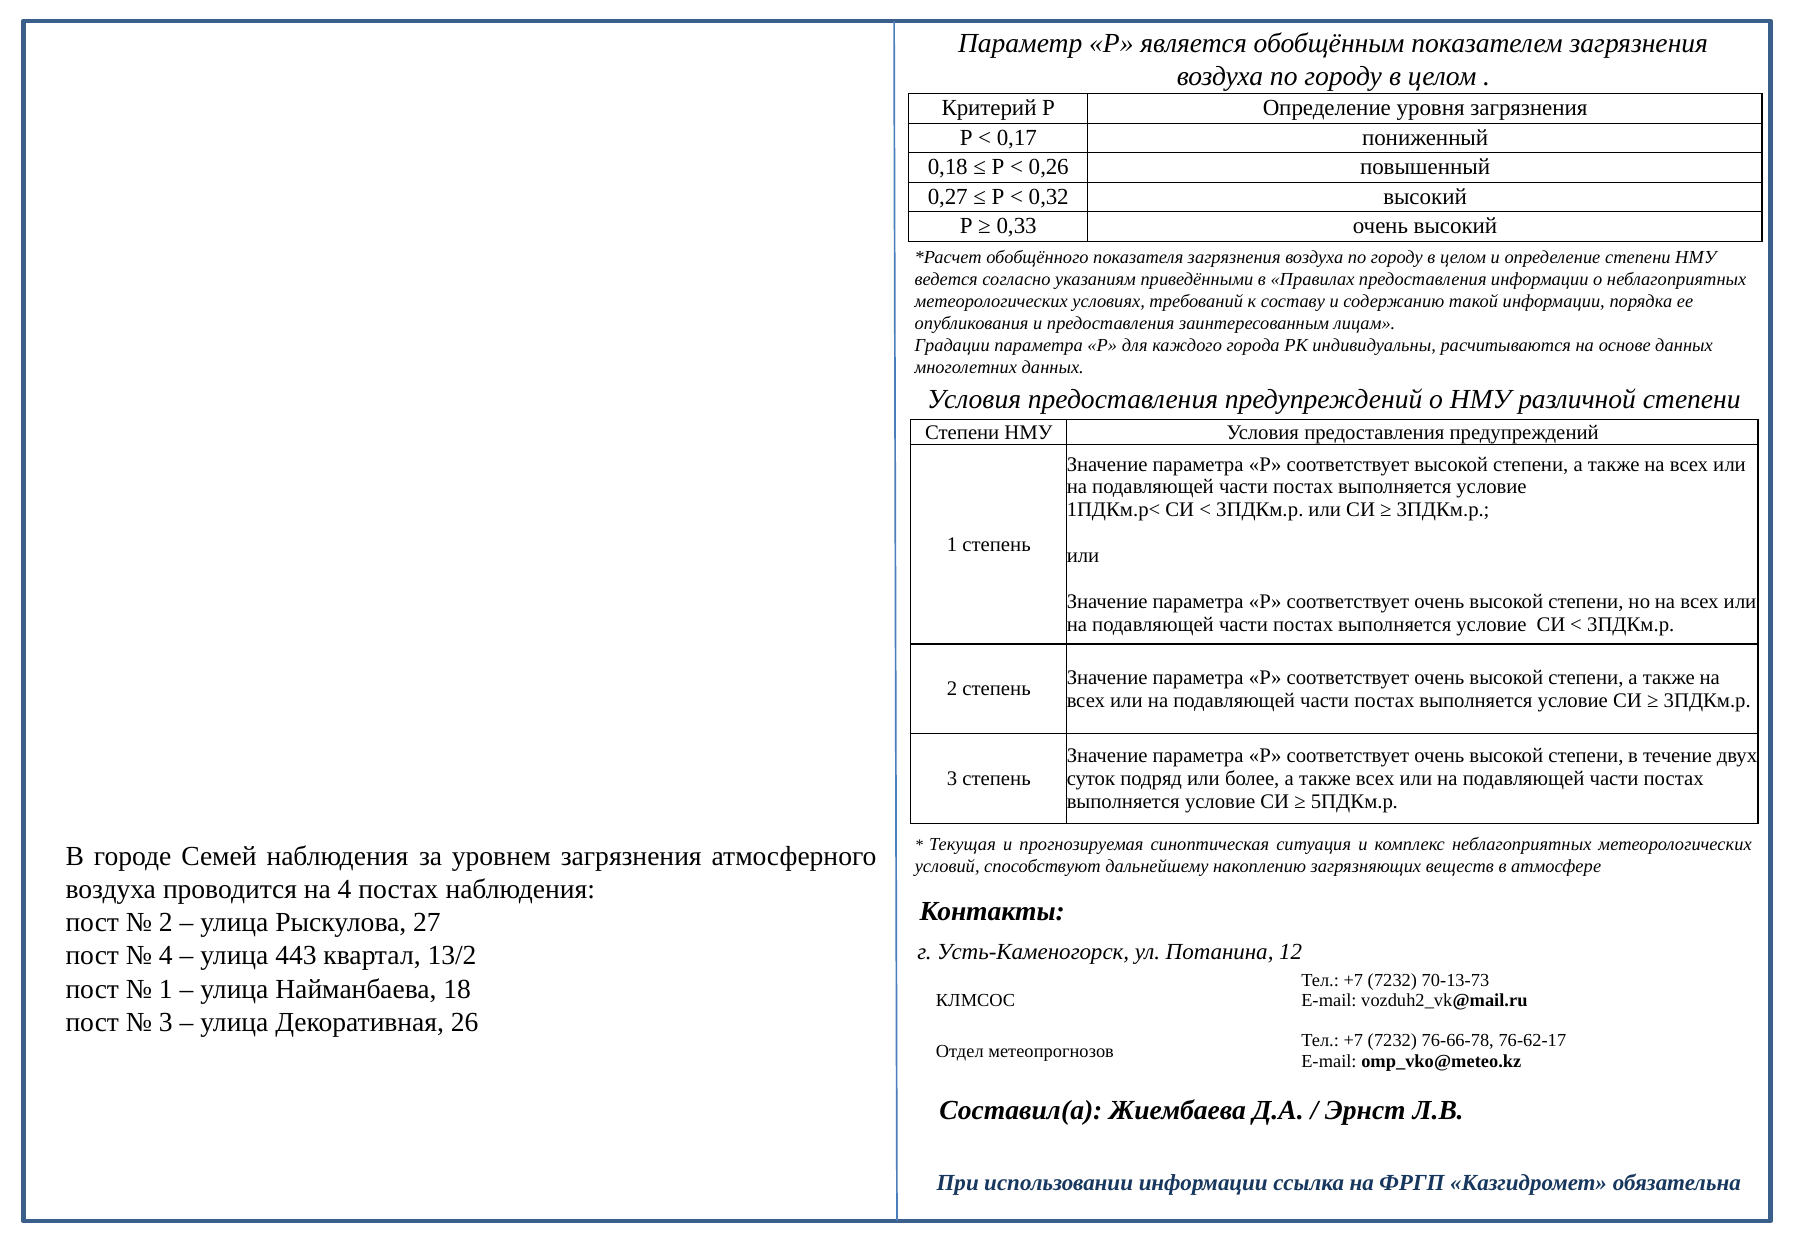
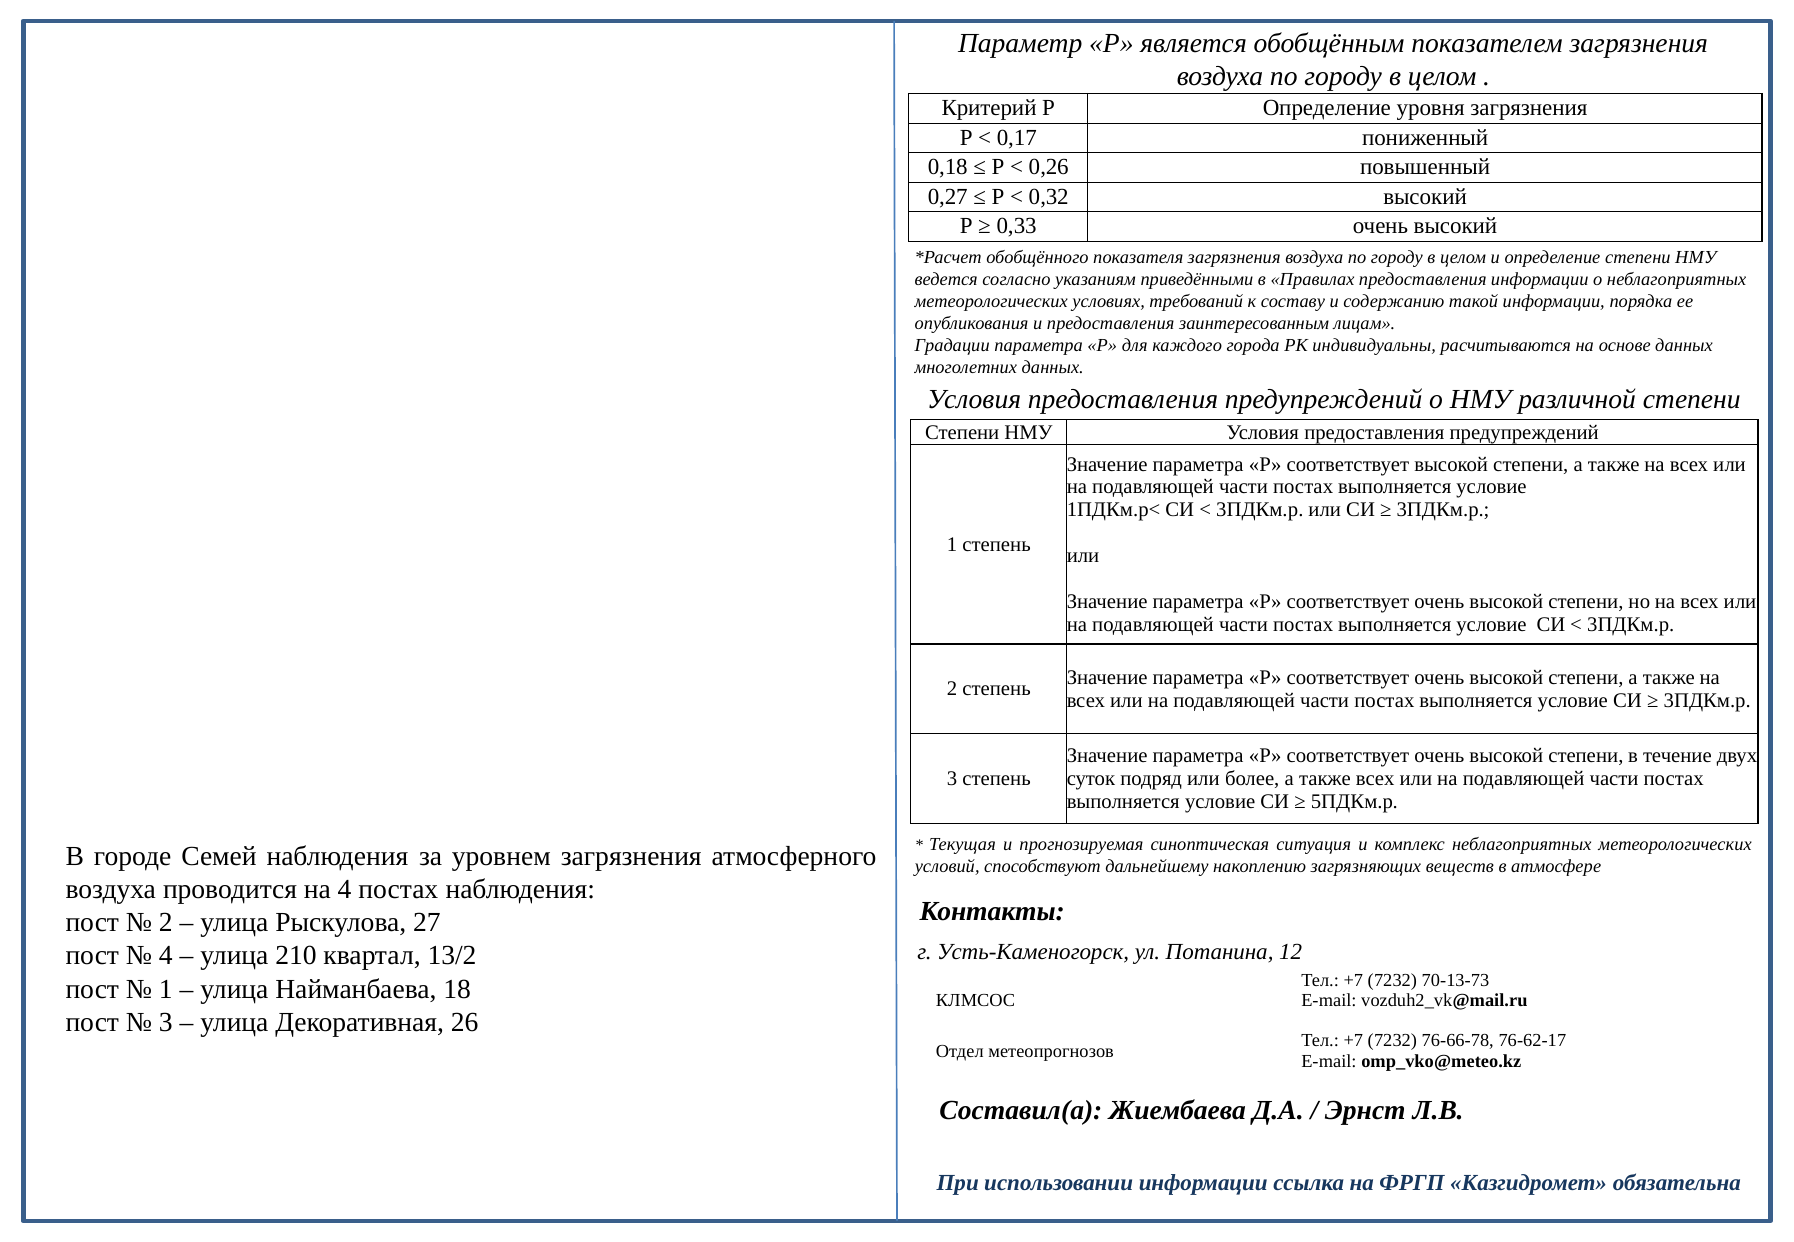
443: 443 -> 210 (296, 956)
